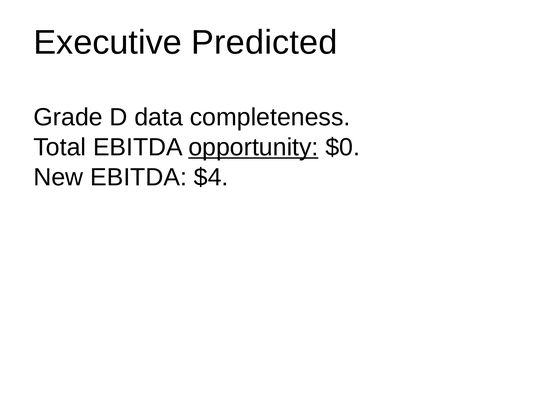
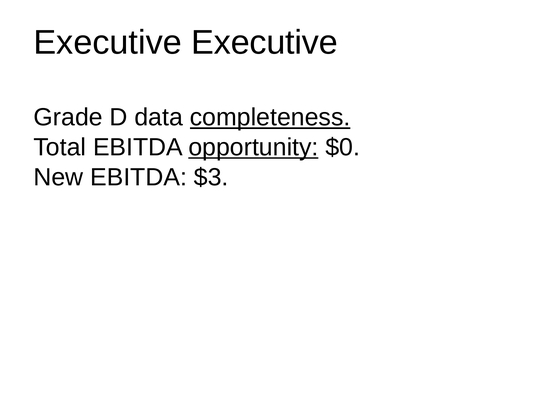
Executive Predicted: Predicted -> Executive (265, 43)
completeness underline: none -> present (270, 117)
$4: $4 -> $3 (211, 177)
